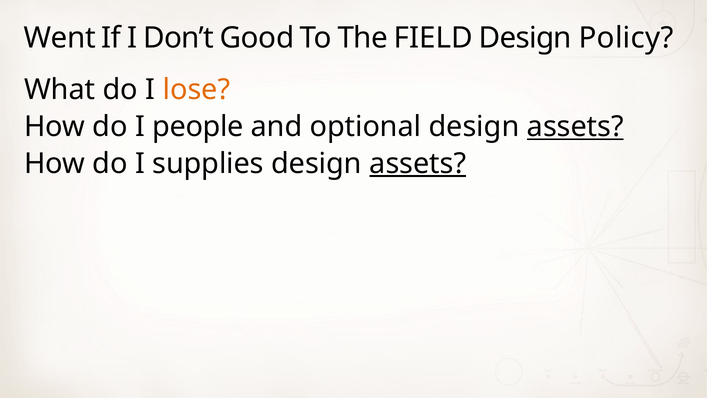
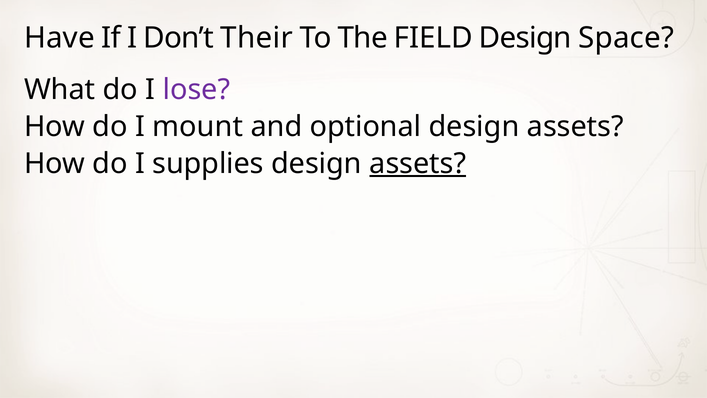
Went: Went -> Have (59, 38)
Good: Good -> Their (257, 38)
Policy: Policy -> Space (626, 38)
lose colour: orange -> purple (196, 90)
people: people -> mount (198, 127)
assets underline: present -> none (575, 127)
